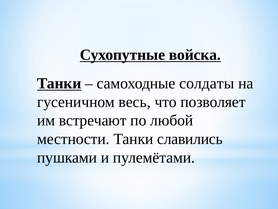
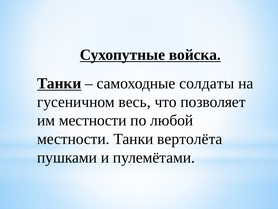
им встречают: встречают -> местности (93, 120)
славились: славились -> вертолёта (190, 139)
